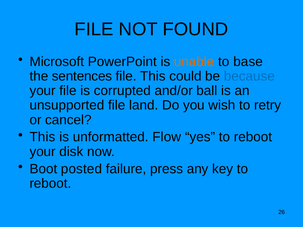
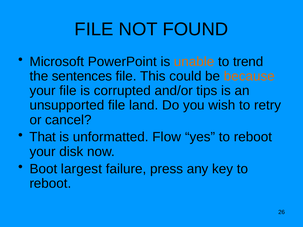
base: base -> trend (248, 62)
because colour: blue -> orange (249, 76)
ball: ball -> tips (207, 91)
This: This -> That (43, 137)
posted: posted -> largest (82, 169)
